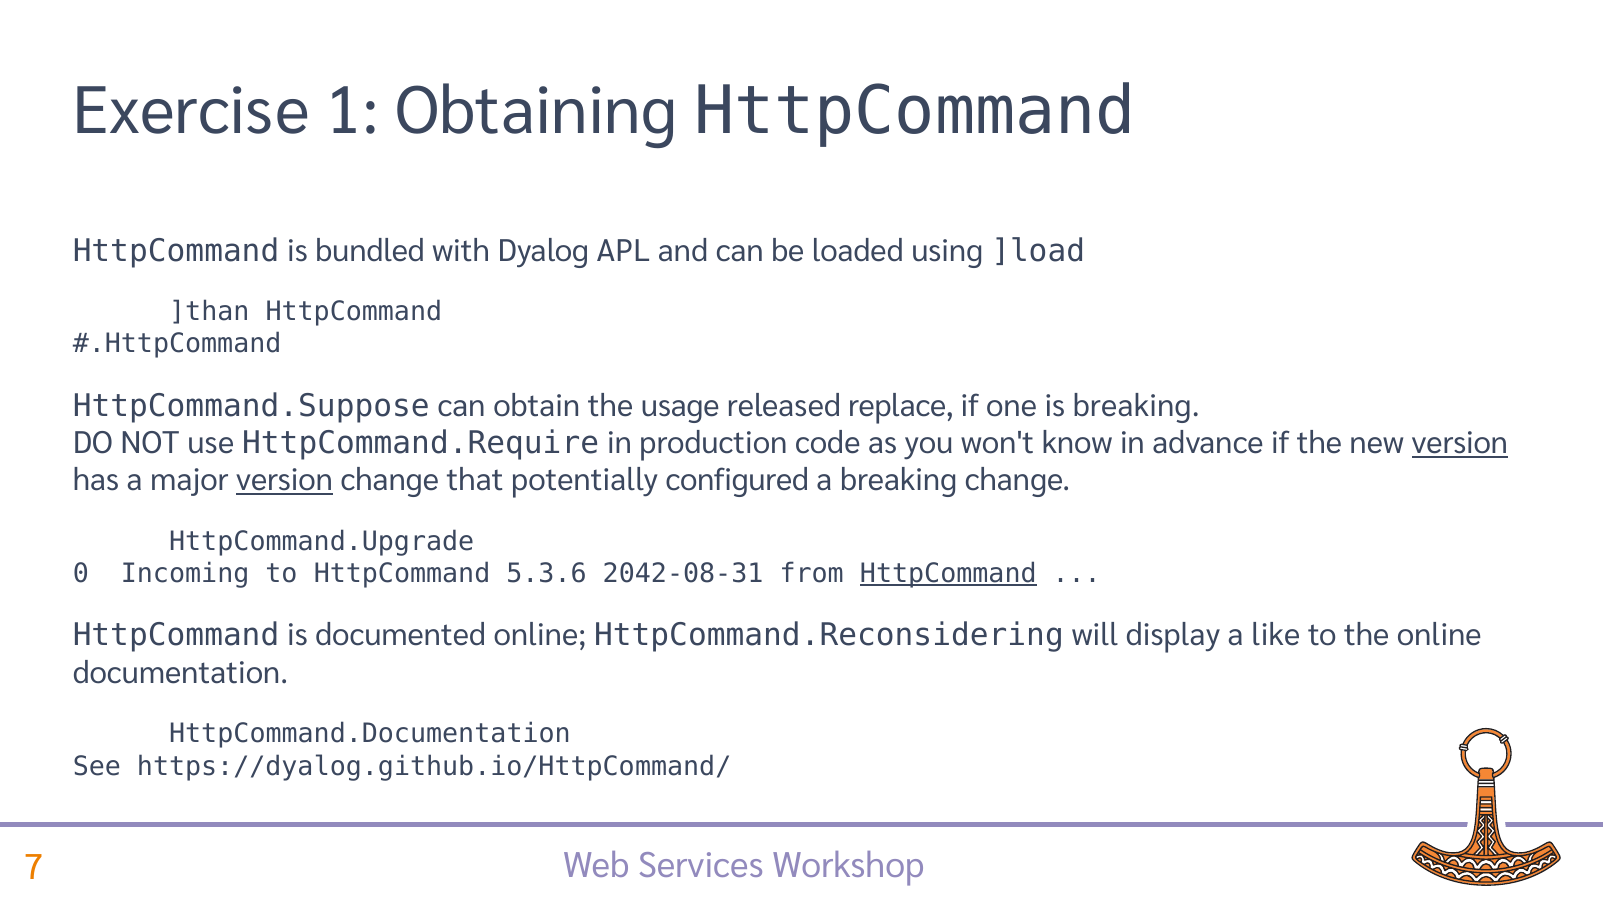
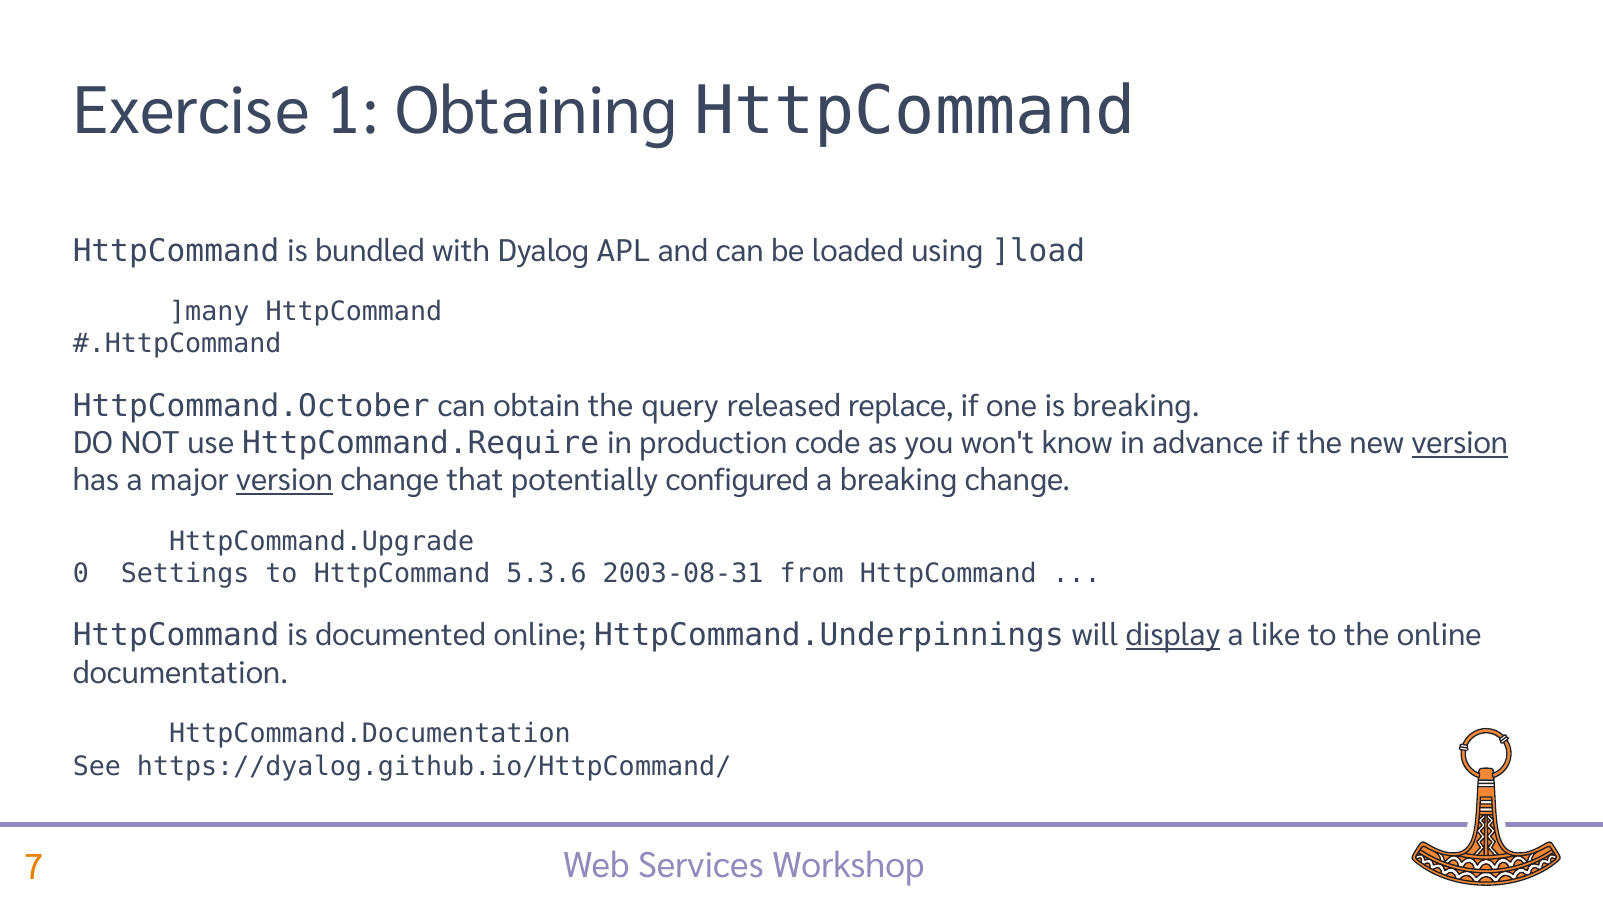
]than: ]than -> ]many (209, 312)
HttpCommand.Suppose: HttpCommand.Suppose -> HttpCommand.October (251, 406)
usage: usage -> query (680, 406)
Incoming: Incoming -> Settings (185, 574)
2042-08-31: 2042-08-31 -> 2003-08-31 (683, 574)
HttpCommand underline: present -> none (948, 574)
HttpCommand.Reconsidering: HttpCommand.Reconsidering -> HttpCommand.Underpinnings (829, 635)
display underline: none -> present (1173, 635)
